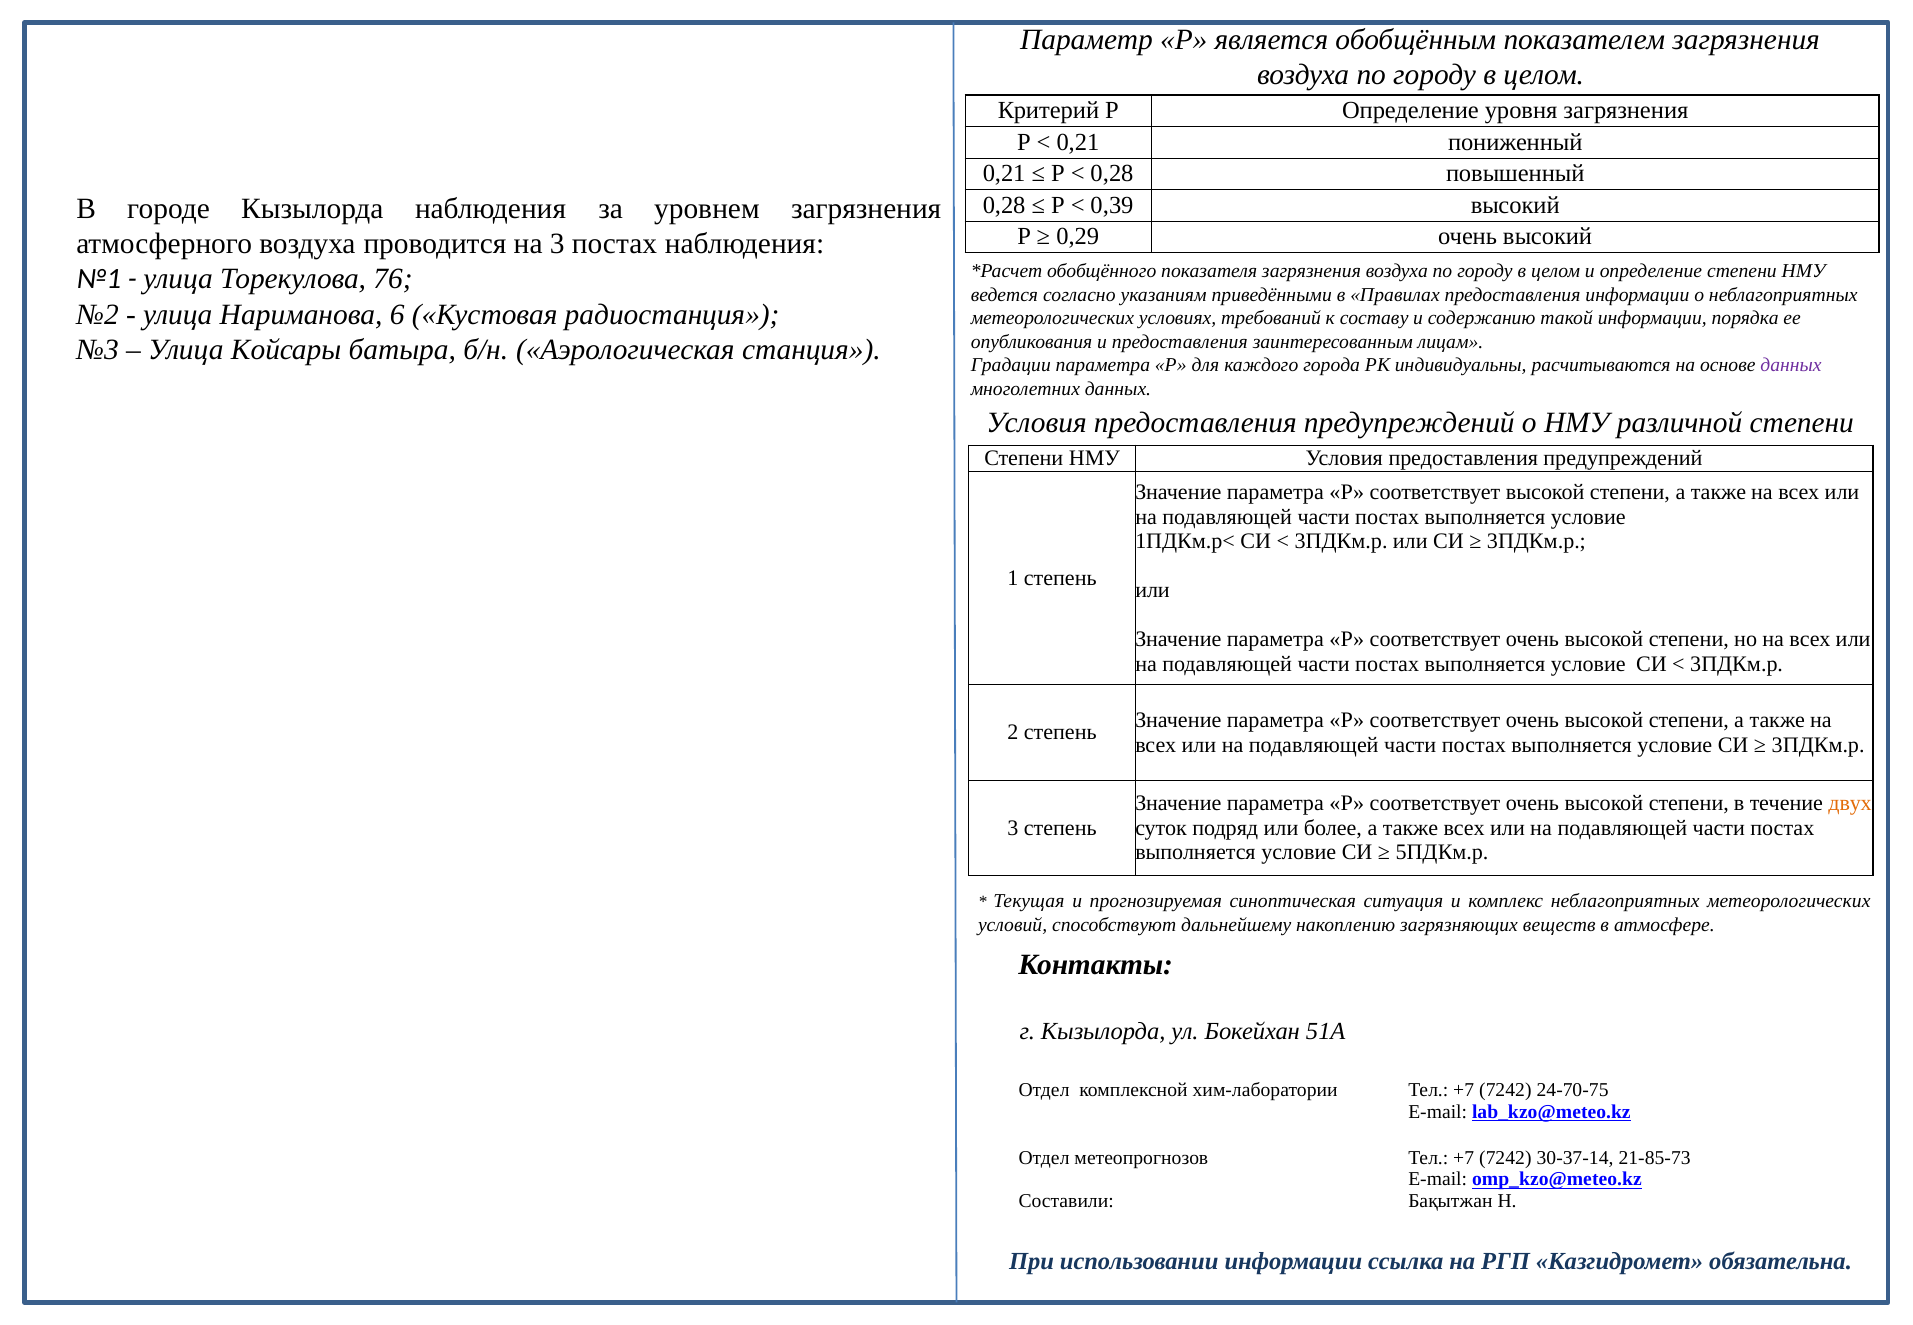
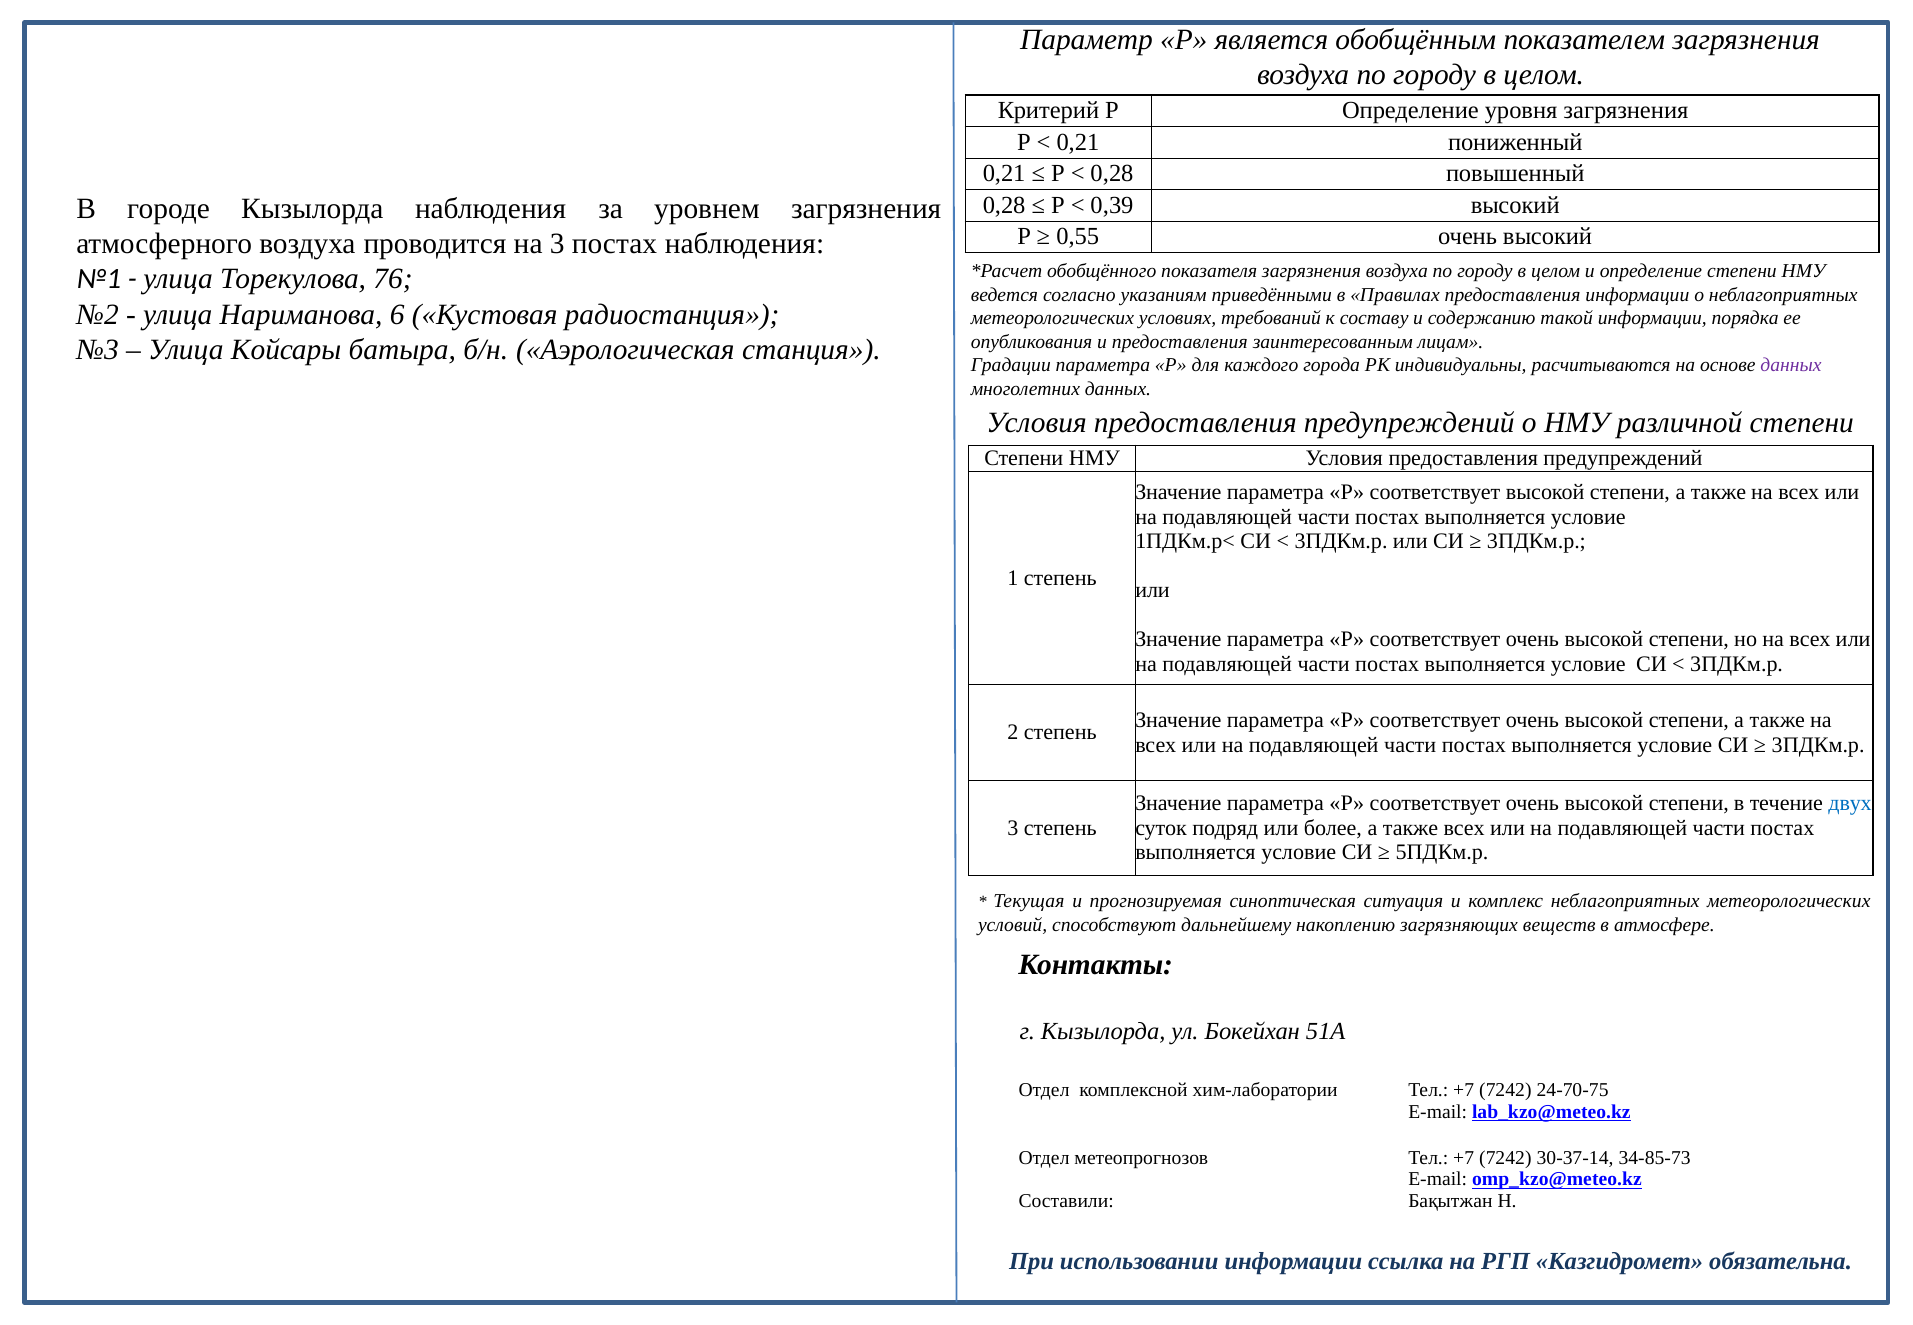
0,29: 0,29 -> 0,55 (1078, 237)
двух colour: orange -> blue (1850, 803)
21-85-73: 21-85-73 -> 34-85-73 (1655, 1157)
